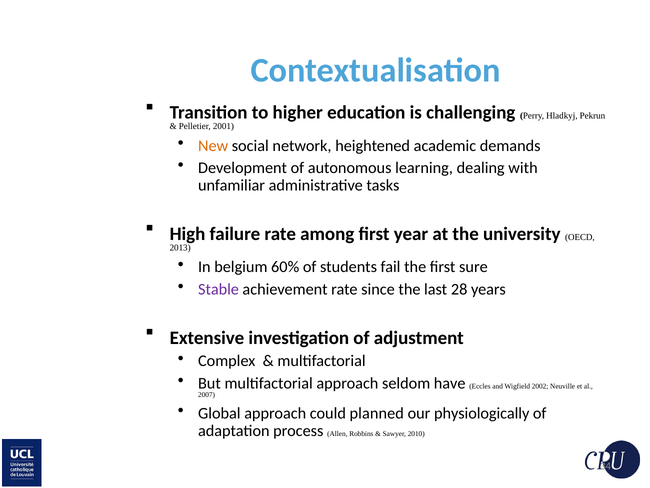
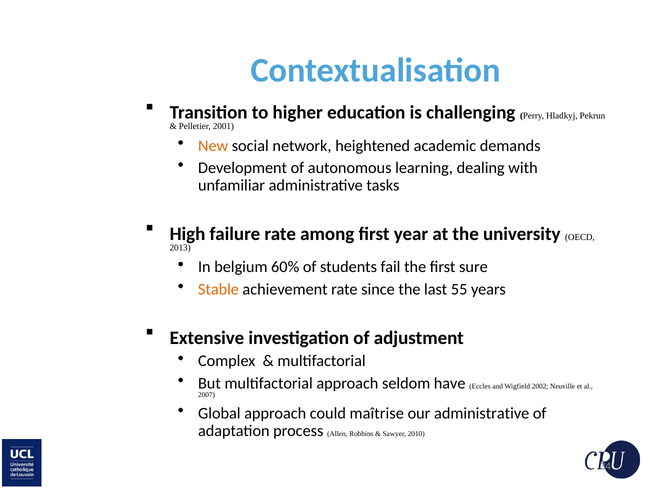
Stable colour: purple -> orange (218, 289)
28: 28 -> 55 (459, 289)
planned: planned -> maîtrise (377, 413)
our physiologically: physiologically -> administrative (482, 413)
